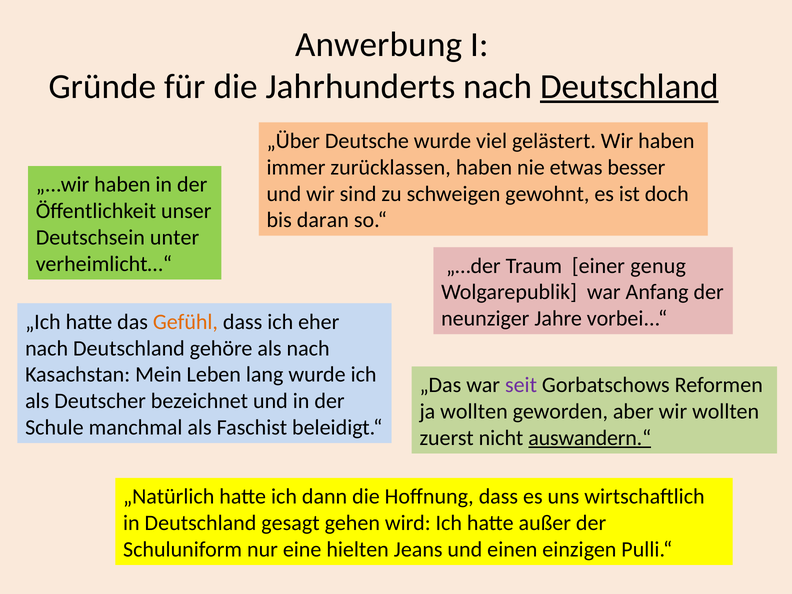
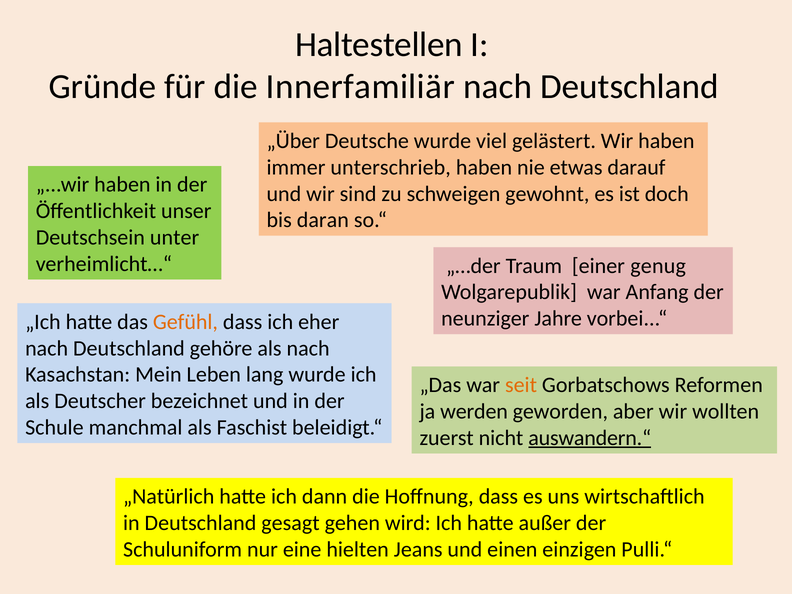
Anwerbung: Anwerbung -> Haltestellen (379, 44)
Jahrhunderts: Jahrhunderts -> Innerfamiliär (360, 87)
Deutschland underline: present -> none (629, 87)
zurücklassen: zurücklassen -> unterschrieb (391, 167)
besser: besser -> darauf (636, 167)
seit colour: purple -> orange (521, 385)
ja wollten: wollten -> werden (474, 412)
